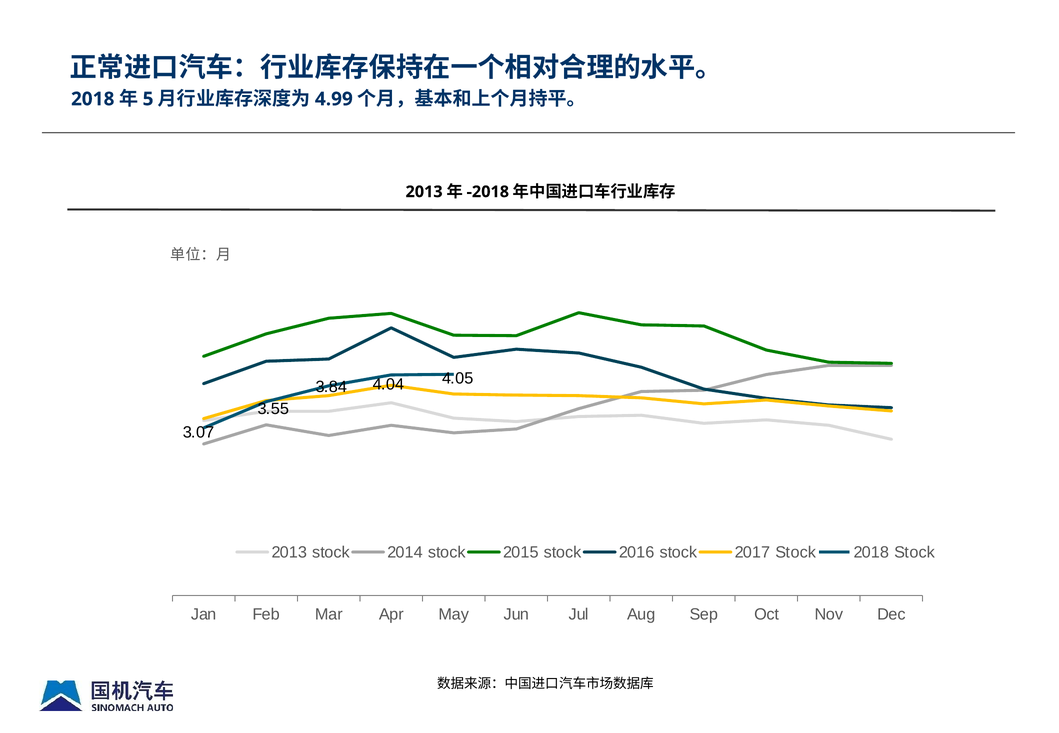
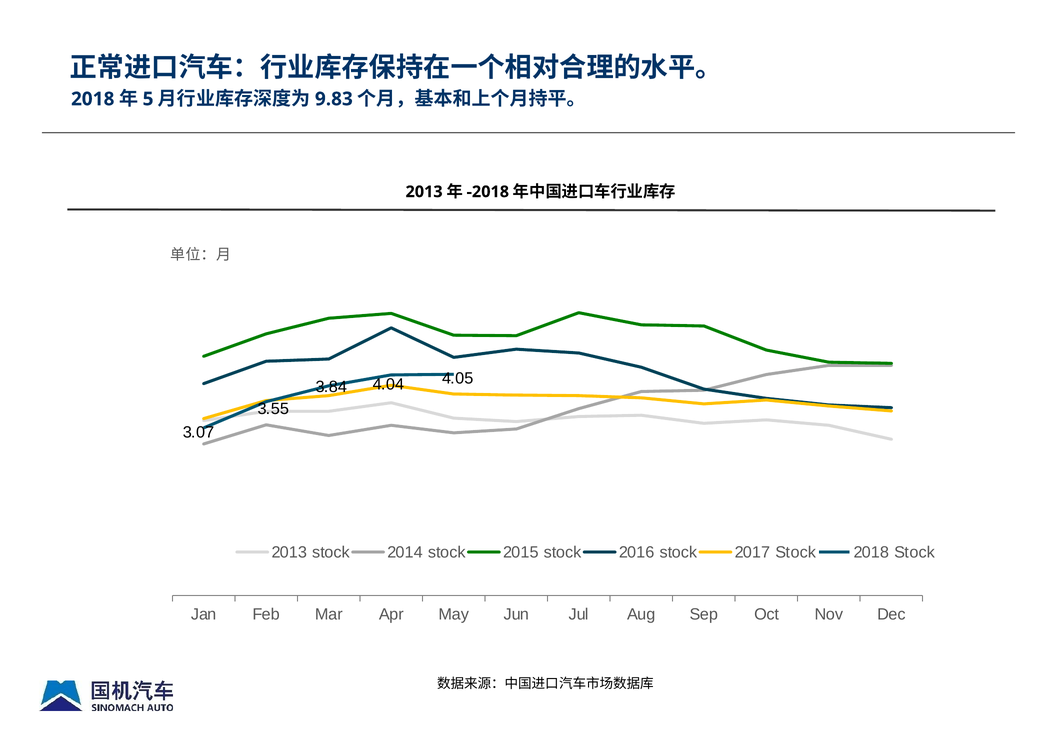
4.99: 4.99 -> 9.83 (334, 99)
